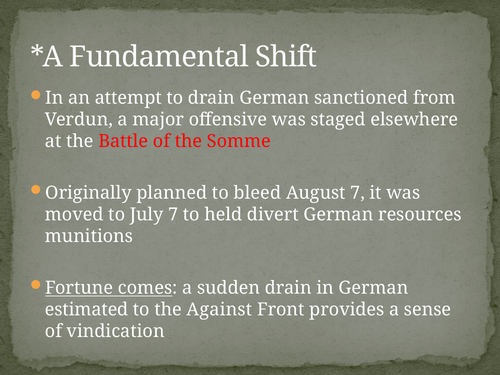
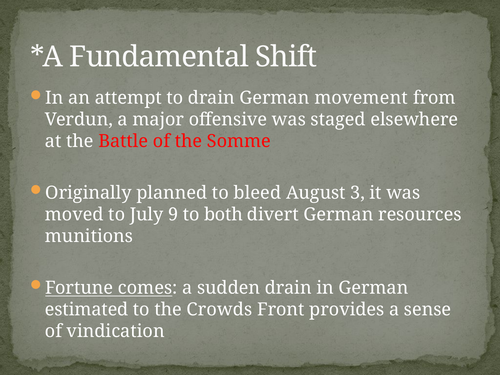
sanctioned: sanctioned -> movement (361, 98)
August 7: 7 -> 3 (358, 193)
July 7: 7 -> 9 (173, 215)
held: held -> both (223, 215)
Against: Against -> Crowds (219, 309)
